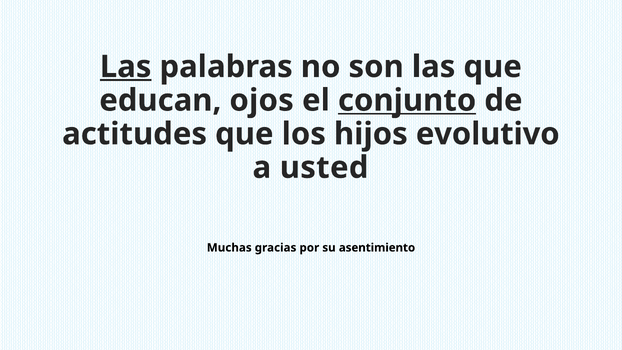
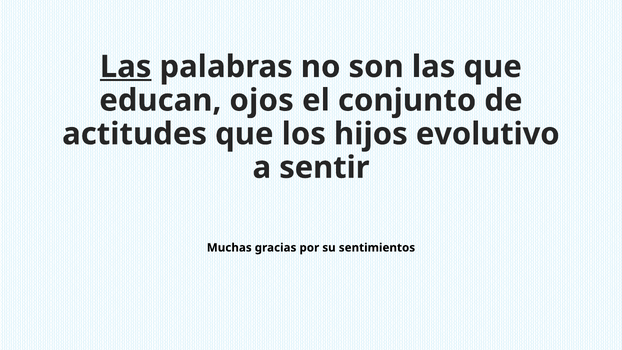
conjunto underline: present -> none (407, 100)
usted: usted -> sentir (324, 168)
asentimiento: asentimiento -> sentimientos (377, 248)
